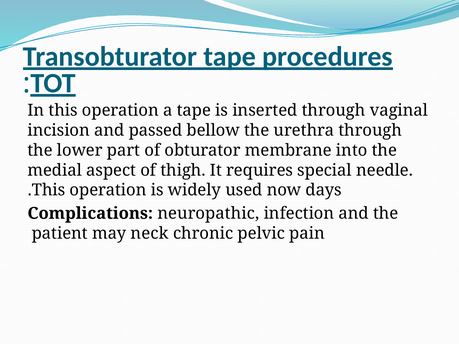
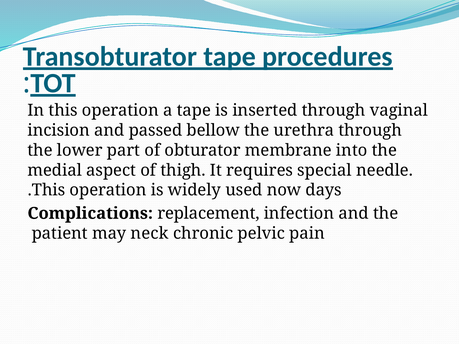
neuropathic: neuropathic -> replacement (208, 214)
